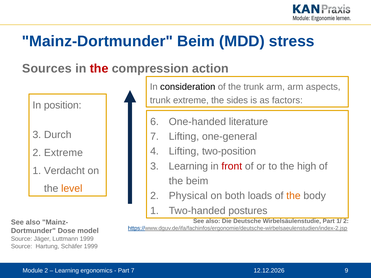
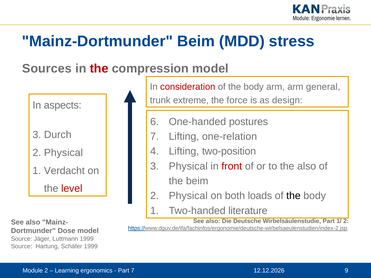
compression action: action -> model (210, 69)
consideration colour: black -> red (188, 87)
trunk: trunk -> body (254, 87)
aspects: aspects -> general (323, 87)
sides: sides -> force (237, 100)
factors: factors -> design (287, 100)
position: position -> aspects (63, 105)
literature: literature -> postures (248, 122)
one-general: one-general -> one-relation (230, 137)
Extreme: Extreme -> Physical (63, 153)
3 Learning: Learning -> Physical (188, 166)
the high: high -> also (307, 166)
level colour: orange -> red (72, 189)
the colour: orange -> black (293, 196)
postures: postures -> literature (248, 211)
